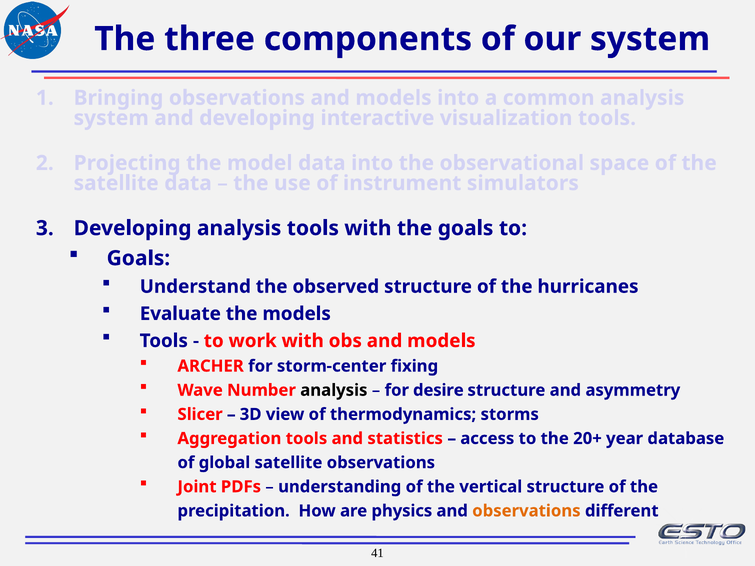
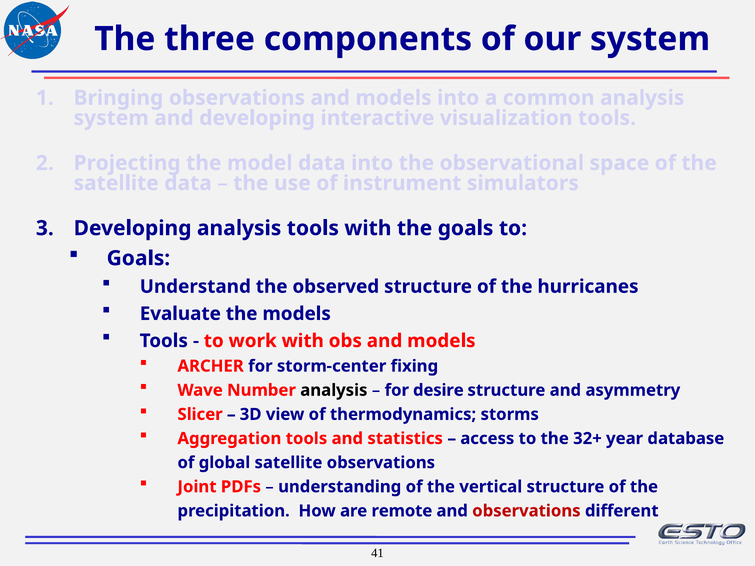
20+: 20+ -> 32+ (587, 439)
physics: physics -> remote (402, 511)
observations colour: orange -> red (526, 511)
